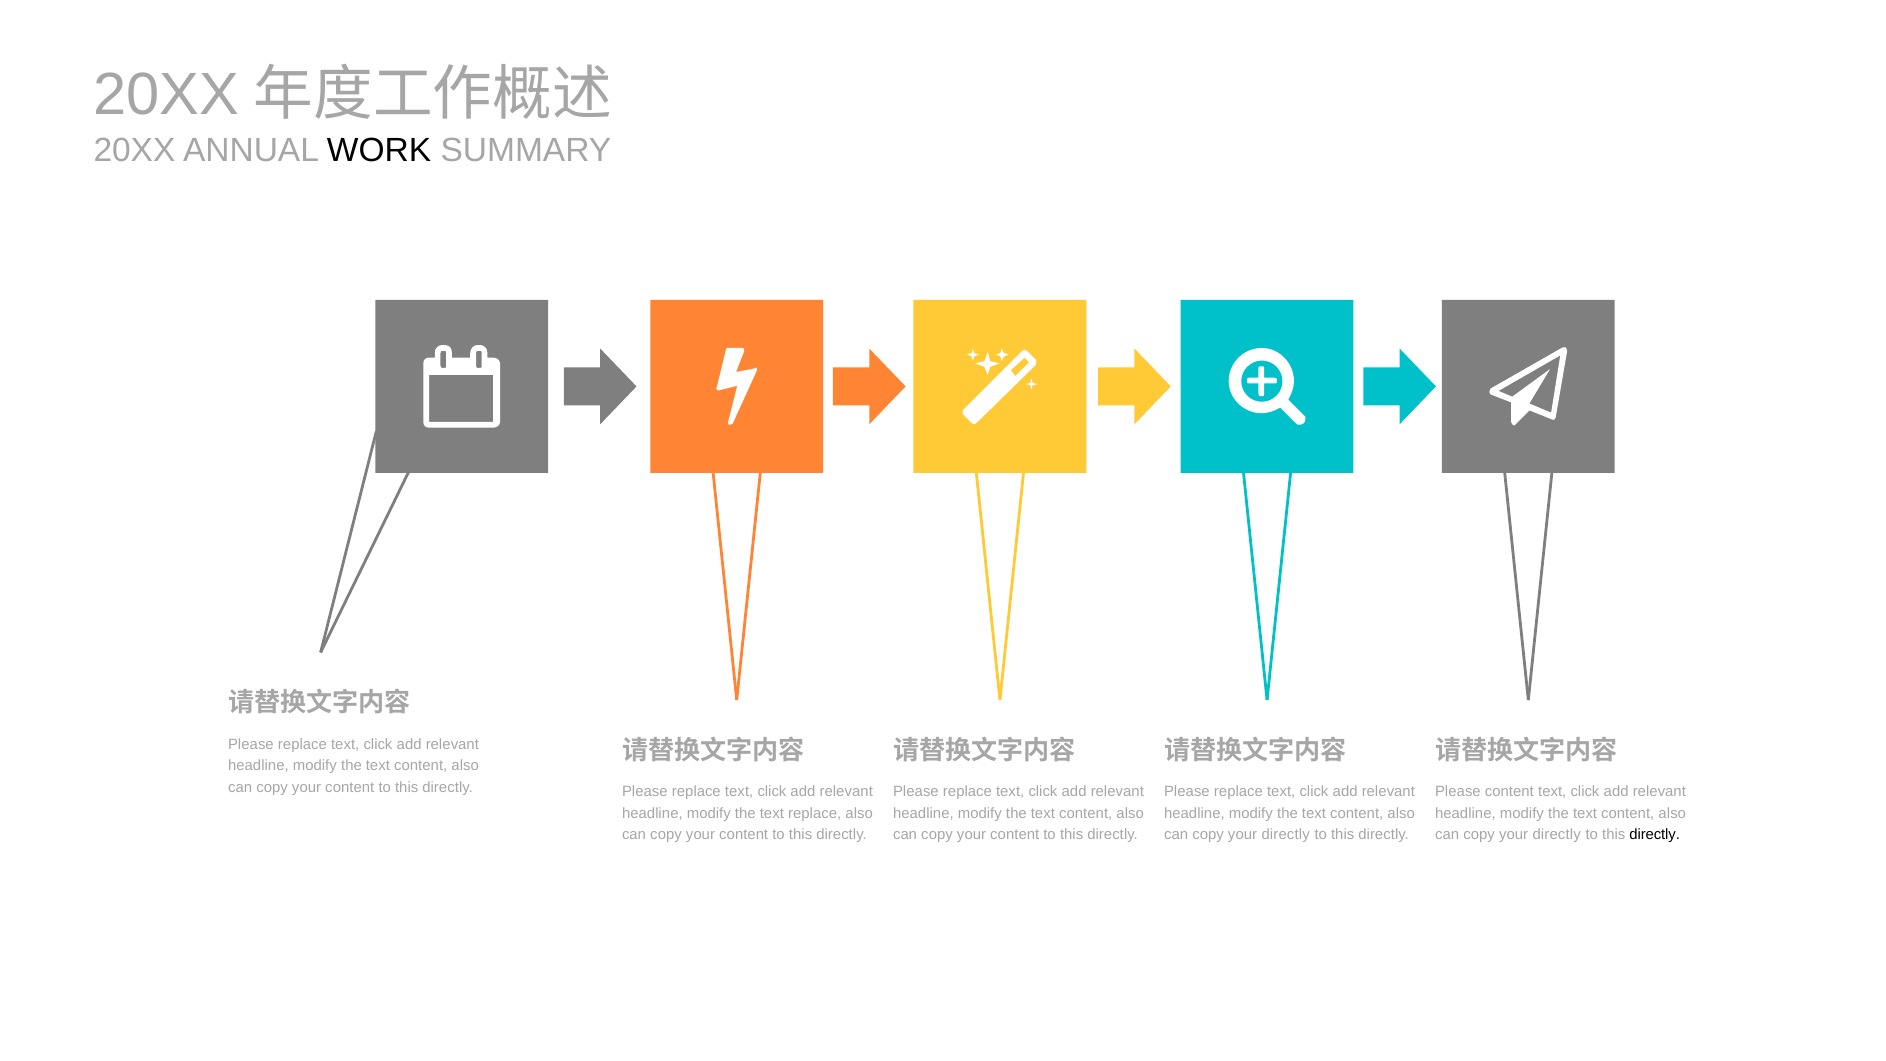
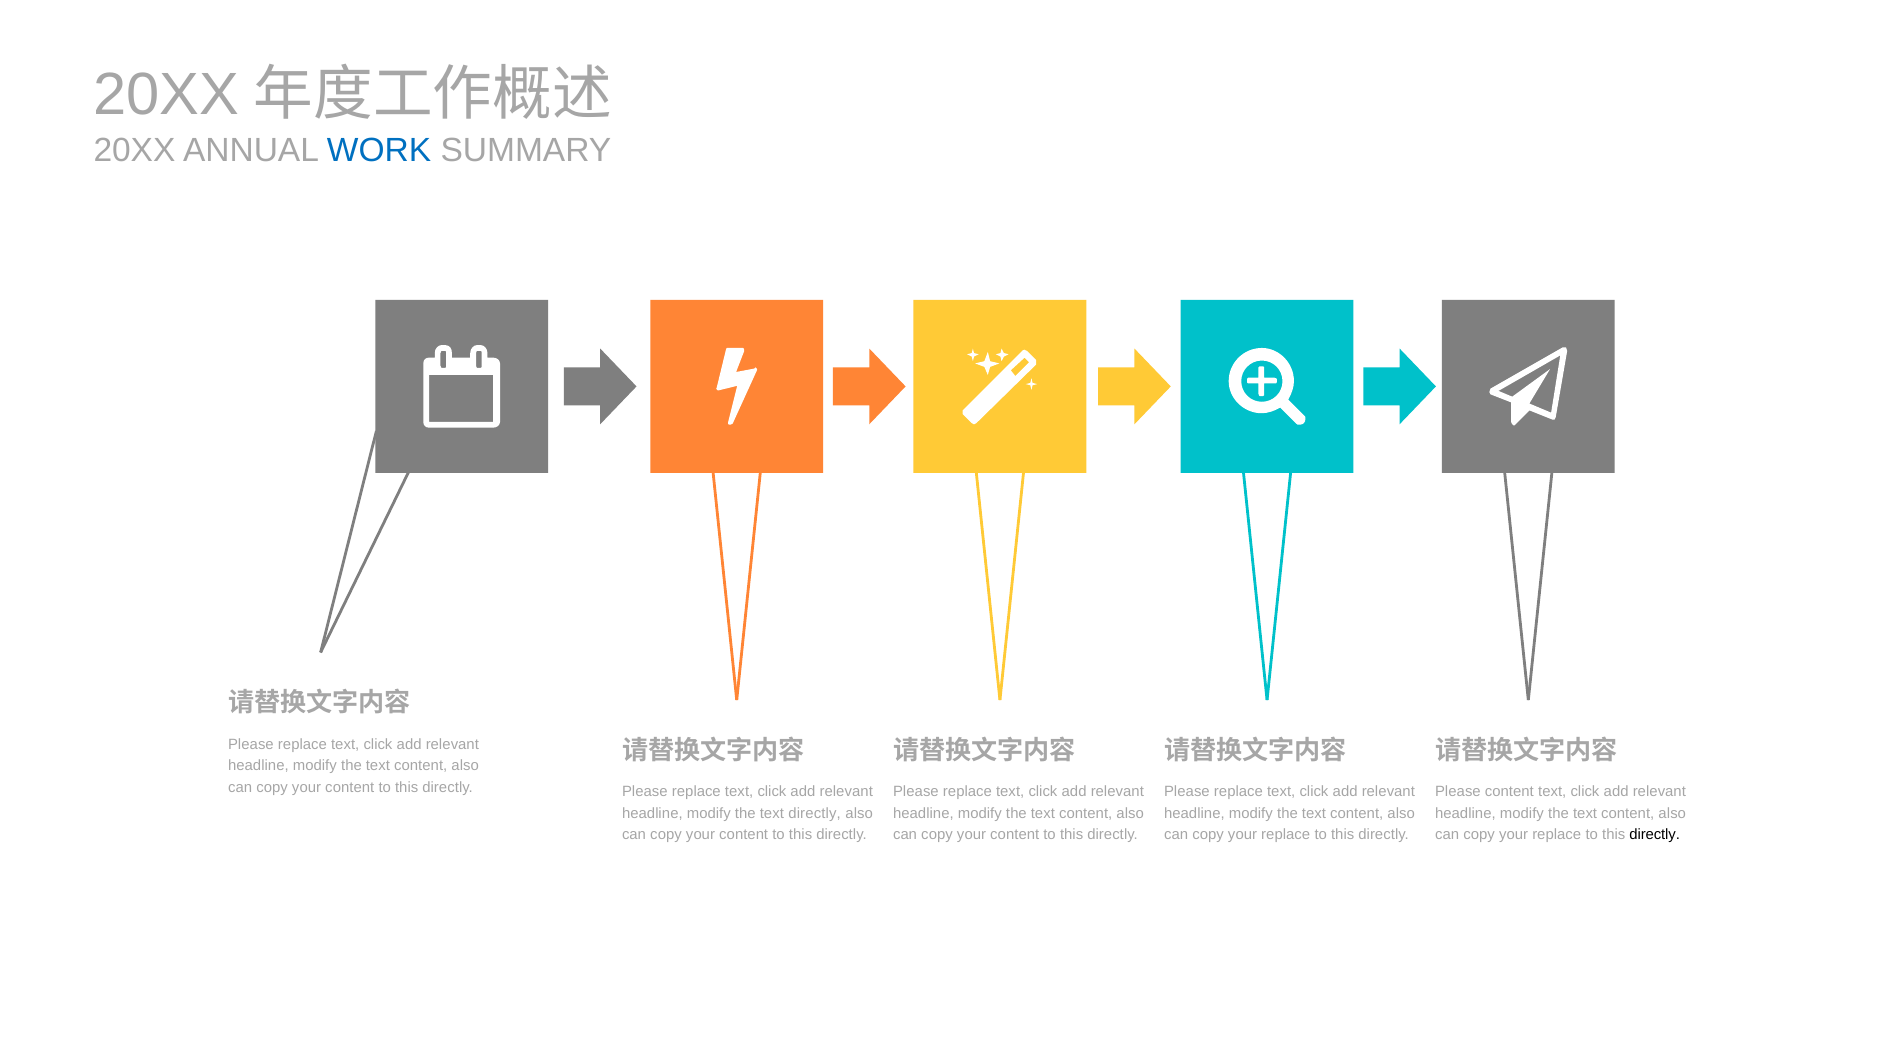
WORK colour: black -> blue (379, 150)
text replace: replace -> directly (815, 813)
directly: directly -> replace (1286, 835)
directly: directly -> replace (1557, 835)
